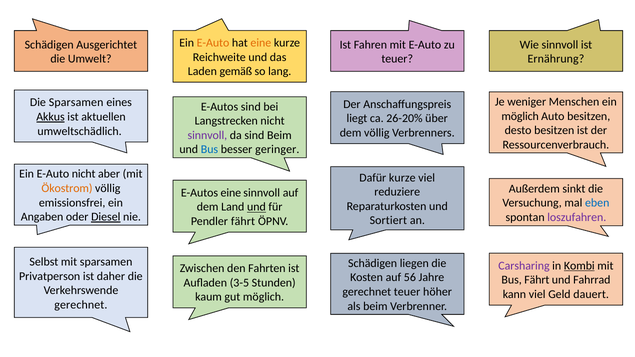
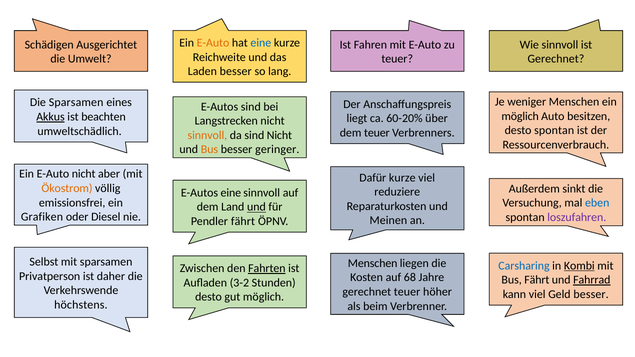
eine colour: orange -> blue (261, 43)
Ernährung: Ernährung -> Gerechnet (556, 59)
Laden gemäß: gemäß -> besser (236, 72)
aktuellen: aktuellen -> beachten (104, 117)
26-20%: 26-20% -> 60-20% (404, 118)
desto besitzen: besitzen -> spontan (554, 130)
dem völlig: völlig -> teuer (377, 133)
sinnvoll colour: purple -> orange (207, 135)
sind Beim: Beim -> Nicht (279, 135)
Bus colour: blue -> orange (209, 150)
Angaben: Angaben -> Grafiken (42, 217)
Diesel underline: present -> none (106, 217)
Sortiert: Sortiert -> Meinen (388, 221)
Schädigen: Schädigen -> Menschen (373, 263)
Carsharing colour: purple -> blue (524, 266)
Fahrten underline: none -> present (267, 269)
56: 56 -> 68 (410, 278)
Fahrrad underline: none -> present (592, 280)
3-5: 3-5 -> 3-2 (239, 283)
Geld dauert: dauert -> besser (591, 294)
kaum: kaum -> desto (208, 297)
gerechnet: gerechnet -> höchstens (81, 305)
